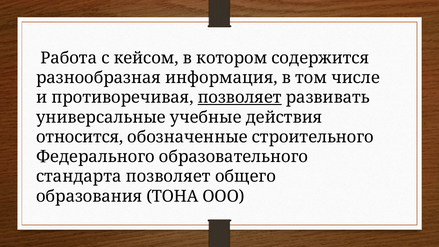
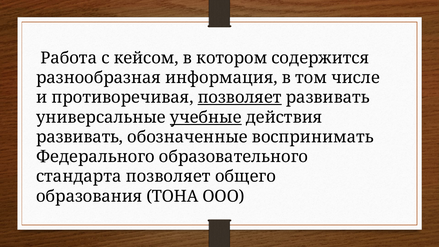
учебные underline: none -> present (206, 117)
относится: относится -> развивать (80, 137)
строительного: строительного -> воспринимать (313, 137)
